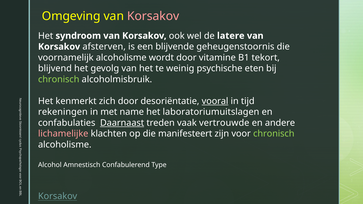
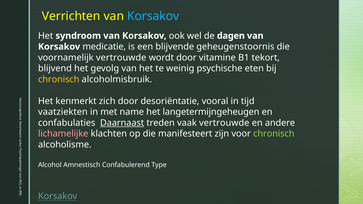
Omgeving: Omgeving -> Verrichten (71, 16)
Korsakov colour: pink -> light blue (153, 16)
latere: latere -> dagen (231, 36)
afsterven: afsterven -> medicatie (104, 47)
voornamelijk alcoholisme: alcoholisme -> vertrouwde (121, 58)
chronisch colour: light green -> yellow (59, 79)
vooral underline: present -> none (215, 101)
rekeningen: rekeningen -> vaatziekten (63, 112)
laboratoriumuitslagen: laboratoriumuitslagen -> langetermijngeheugen (211, 112)
